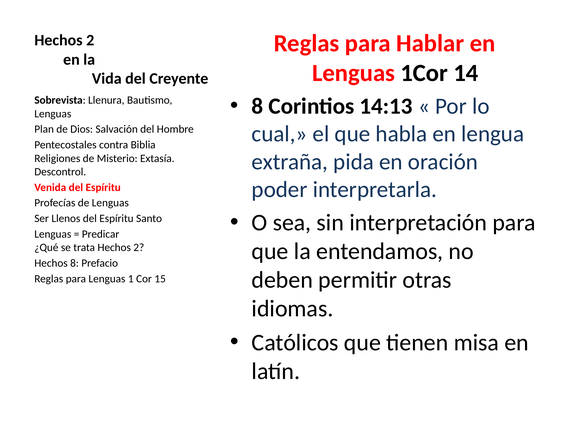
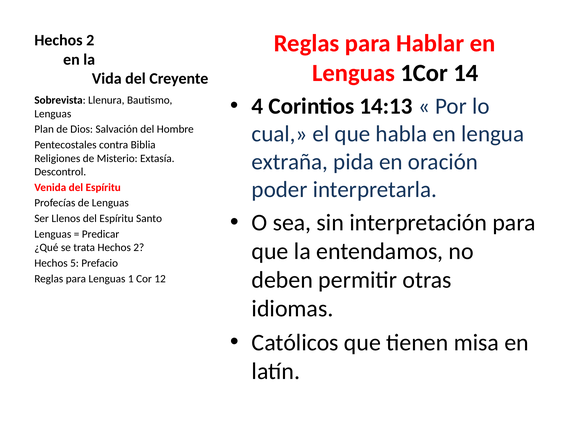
8: 8 -> 4 (257, 106)
Hechos 8: 8 -> 5 (75, 263)
15: 15 -> 12 (160, 279)
